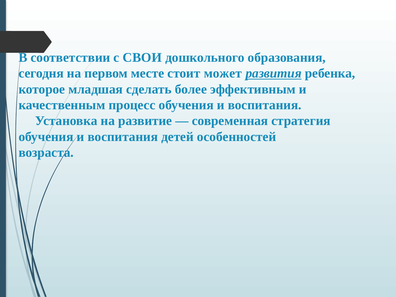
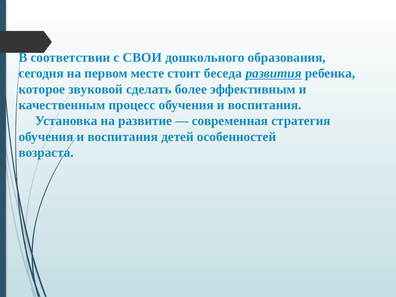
может: может -> беседа (223, 73)
младшая: младшая -> звуковой (96, 89)
